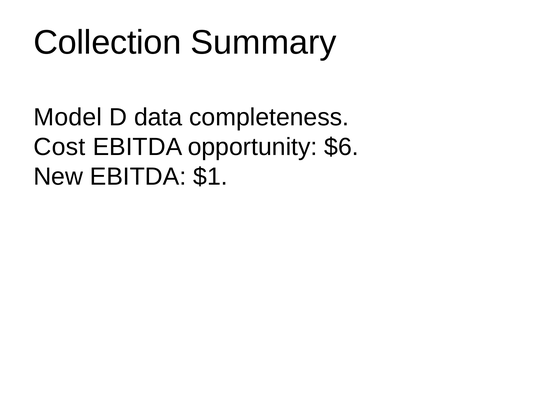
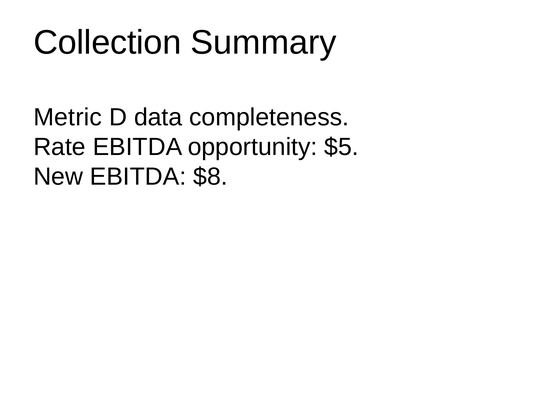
Model: Model -> Metric (68, 117)
Cost: Cost -> Rate (60, 147)
$6: $6 -> $5 (341, 147)
$1: $1 -> $8 (211, 177)
